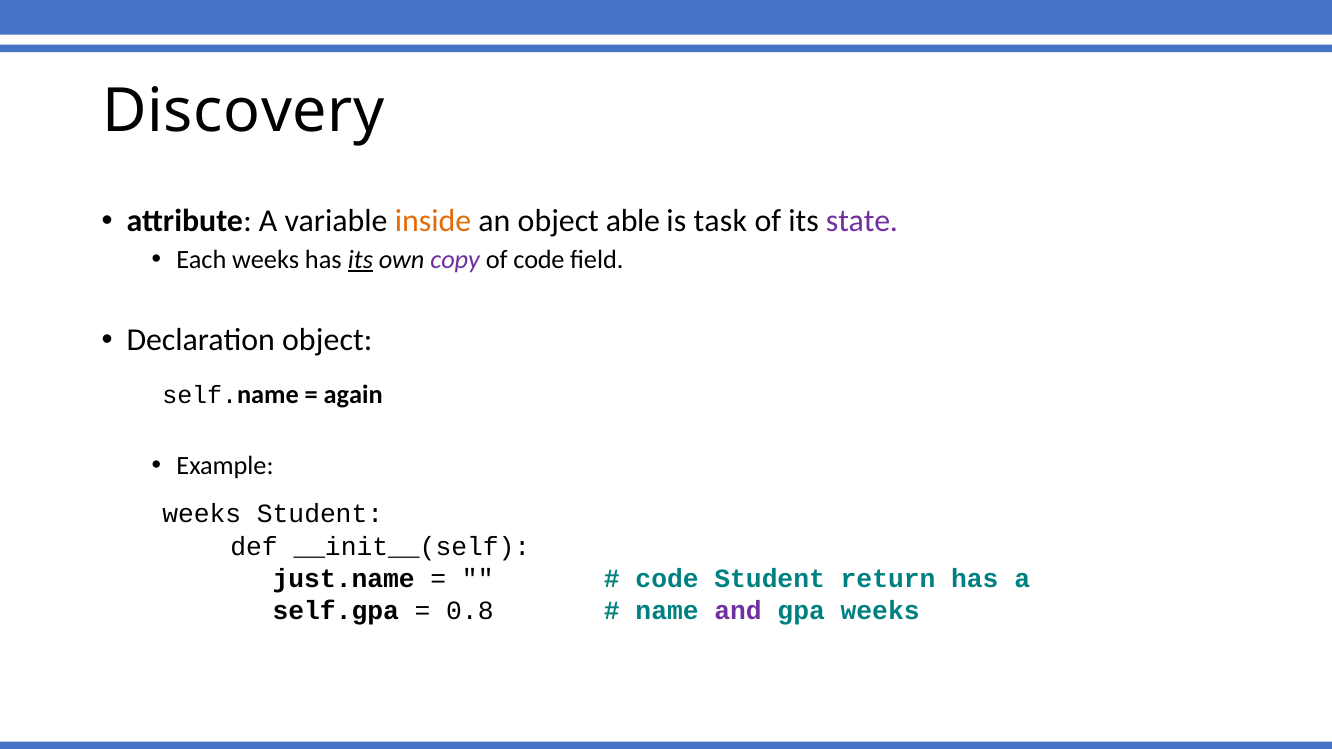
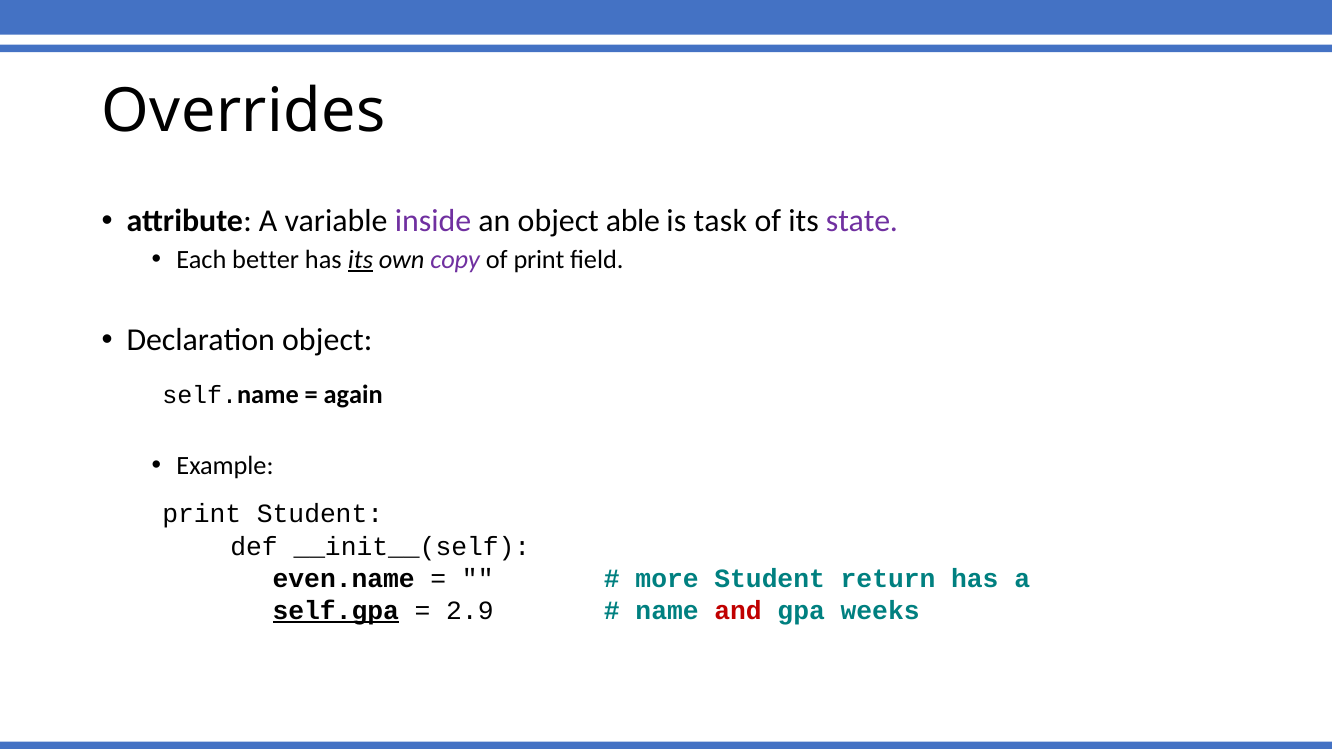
Discovery: Discovery -> Overrides (244, 112)
inside colour: orange -> purple (433, 221)
Each weeks: weeks -> better (266, 260)
of code: code -> print (539, 260)
weeks: weeks -> print (202, 514)
just.name: just.name -> even.name (344, 579)
code: code -> more (667, 579)
self.gpa underline: none -> present (336, 611)
0.8: 0.8 -> 2.9 (470, 611)
and colour: purple -> red (738, 611)
